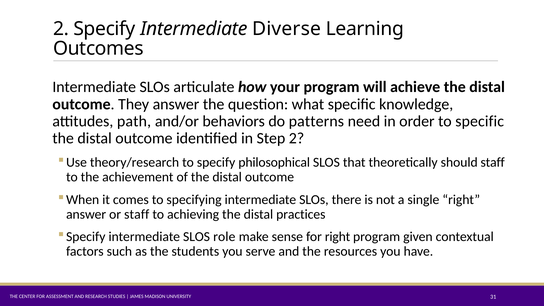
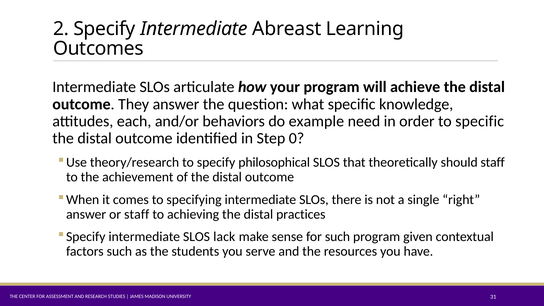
Diverse: Diverse -> Abreast (287, 29)
path: path -> each (134, 121)
patterns: patterns -> example (316, 121)
Step 2: 2 -> 0 (297, 138)
role: role -> lack (224, 237)
for right: right -> such (338, 237)
